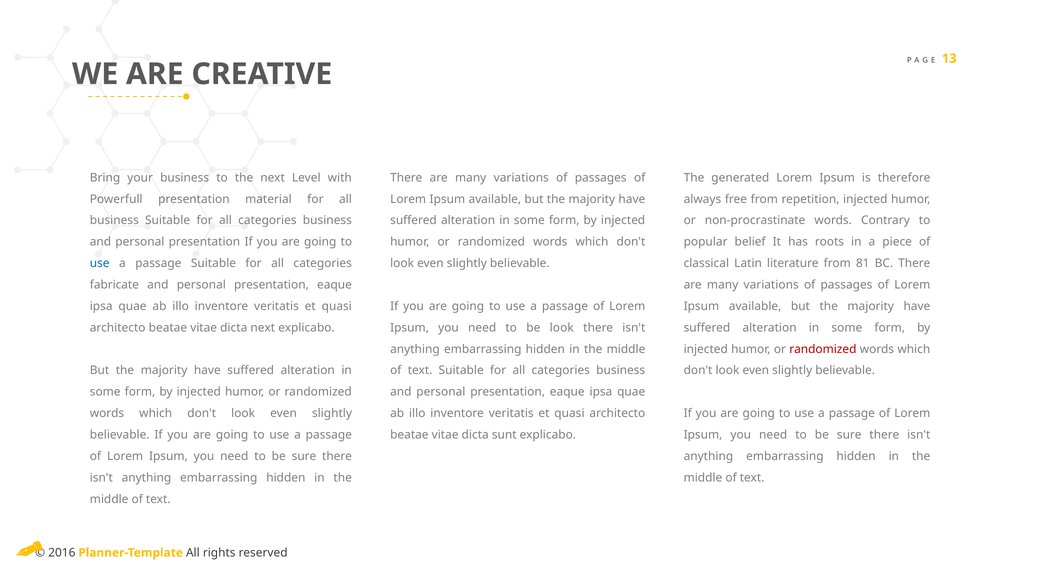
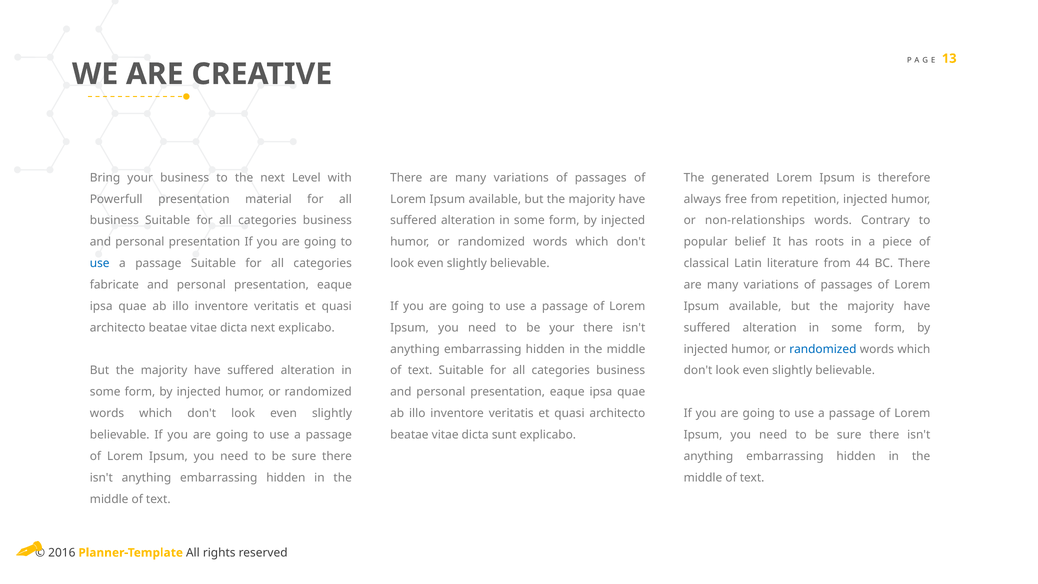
non-procrastinate: non-procrastinate -> non-relationships (755, 220)
81: 81 -> 44 (863, 263)
be look: look -> your (562, 328)
randomized colour: red -> blue (823, 349)
